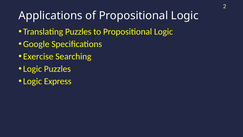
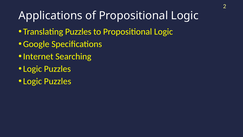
Exercise: Exercise -> Internet (38, 56)
Express: Express -> Puzzles (58, 81)
